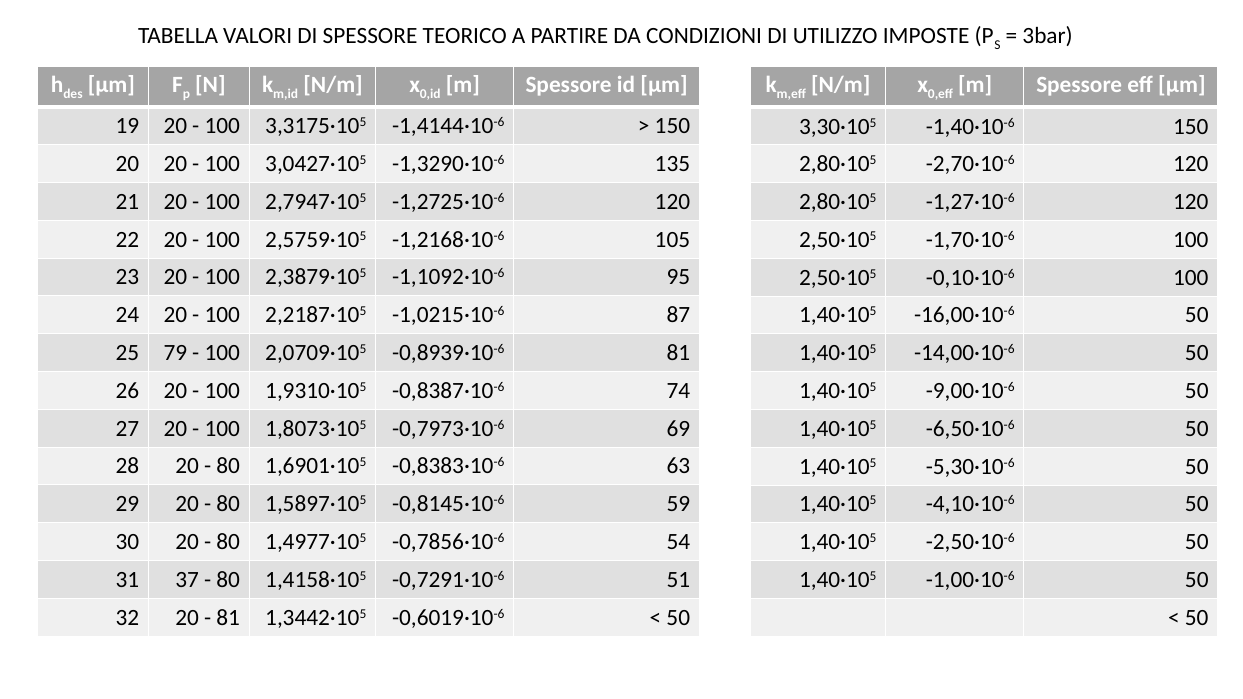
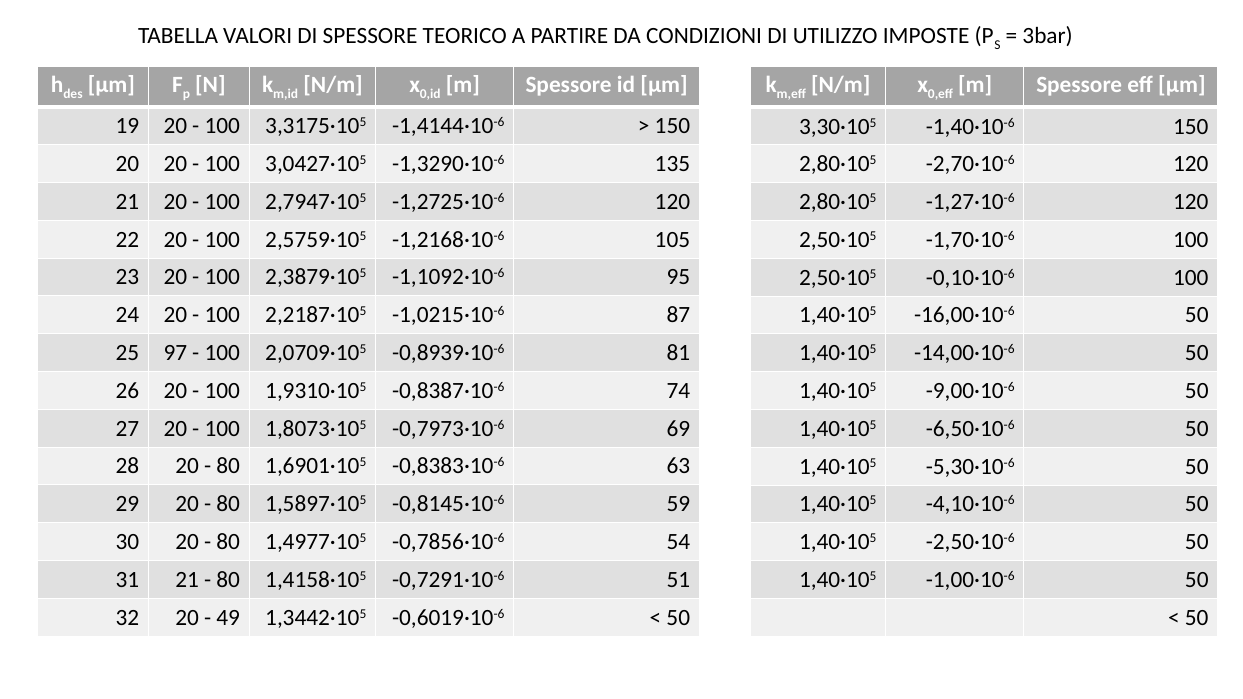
79: 79 -> 97 (175, 353)
31 37: 37 -> 21 (187, 580)
81: 81 -> 49 (228, 618)
